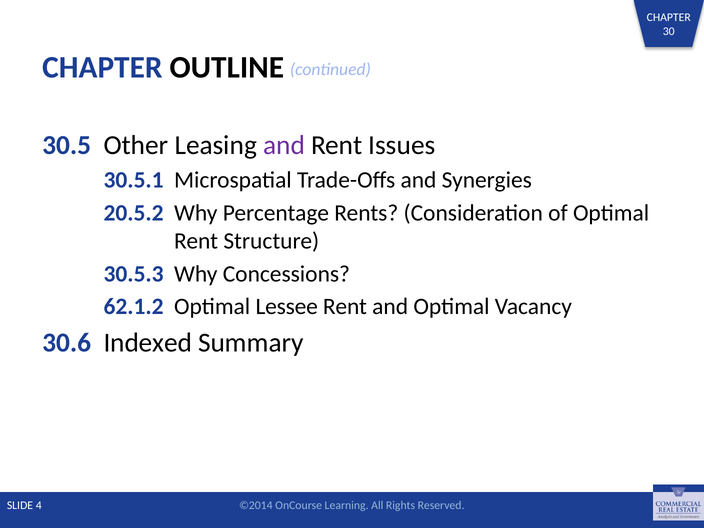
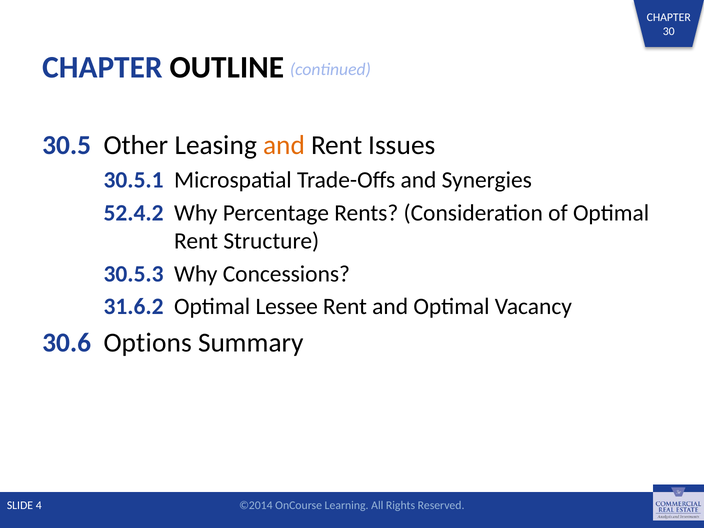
and colour: purple -> orange (284, 145)
20.5.2: 20.5.2 -> 52.4.2 (134, 213)
62.1.2: 62.1.2 -> 31.6.2 (134, 307)
Indexed: Indexed -> Options (148, 343)
